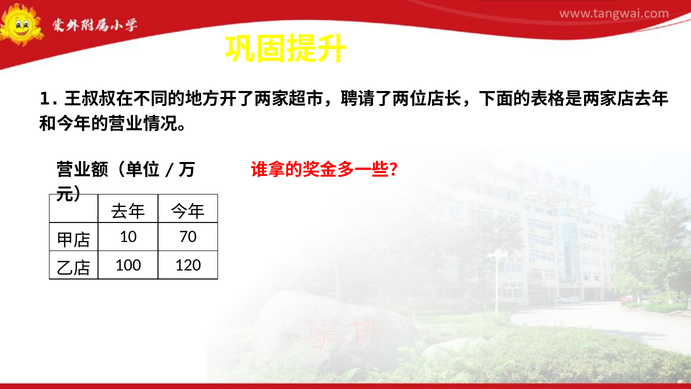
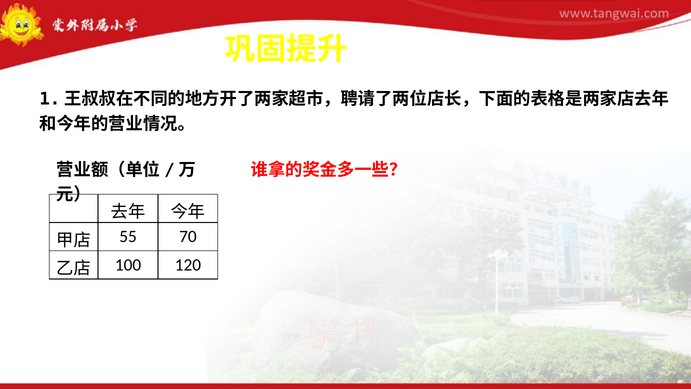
10: 10 -> 55 (128, 237)
